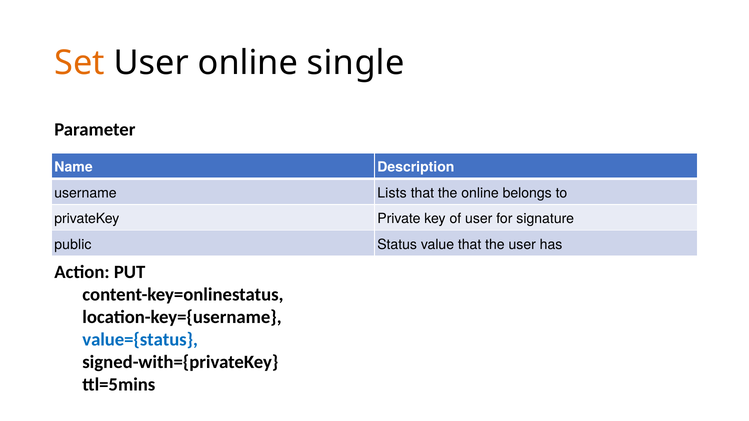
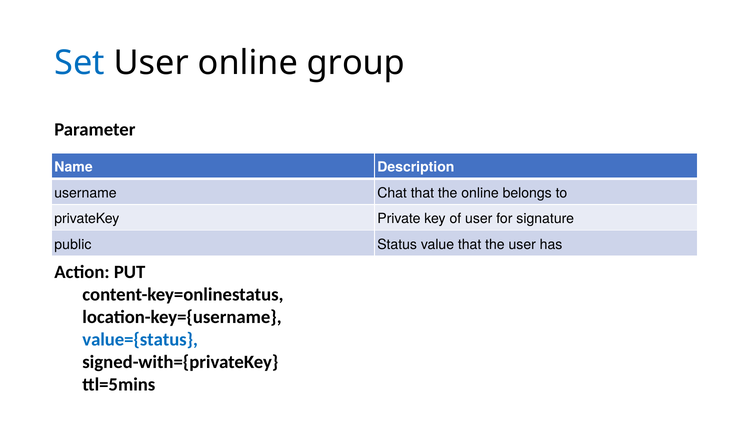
Set colour: orange -> blue (80, 63)
single: single -> group (356, 63)
Lists: Lists -> Chat (392, 193)
